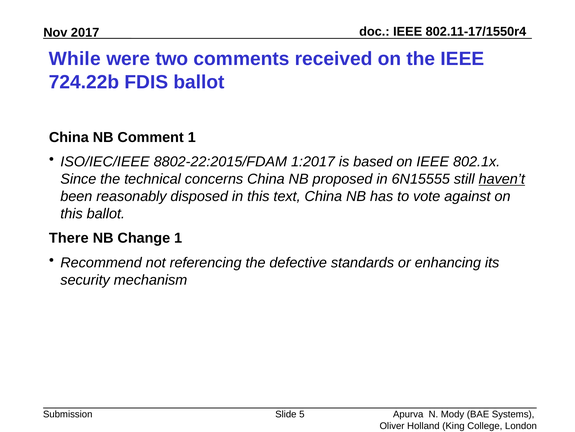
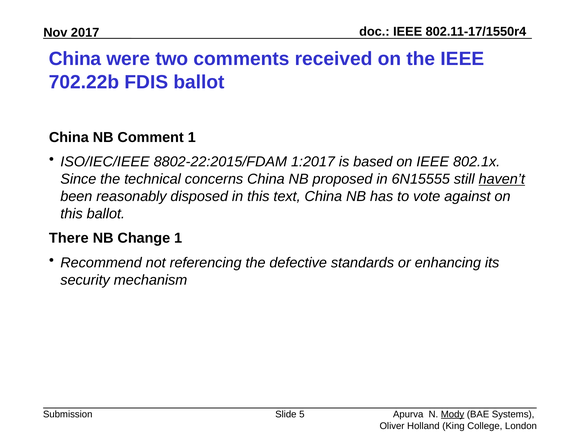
While: While -> China (75, 59)
724.22b: 724.22b -> 702.22b (84, 82)
Mody underline: none -> present (453, 414)
